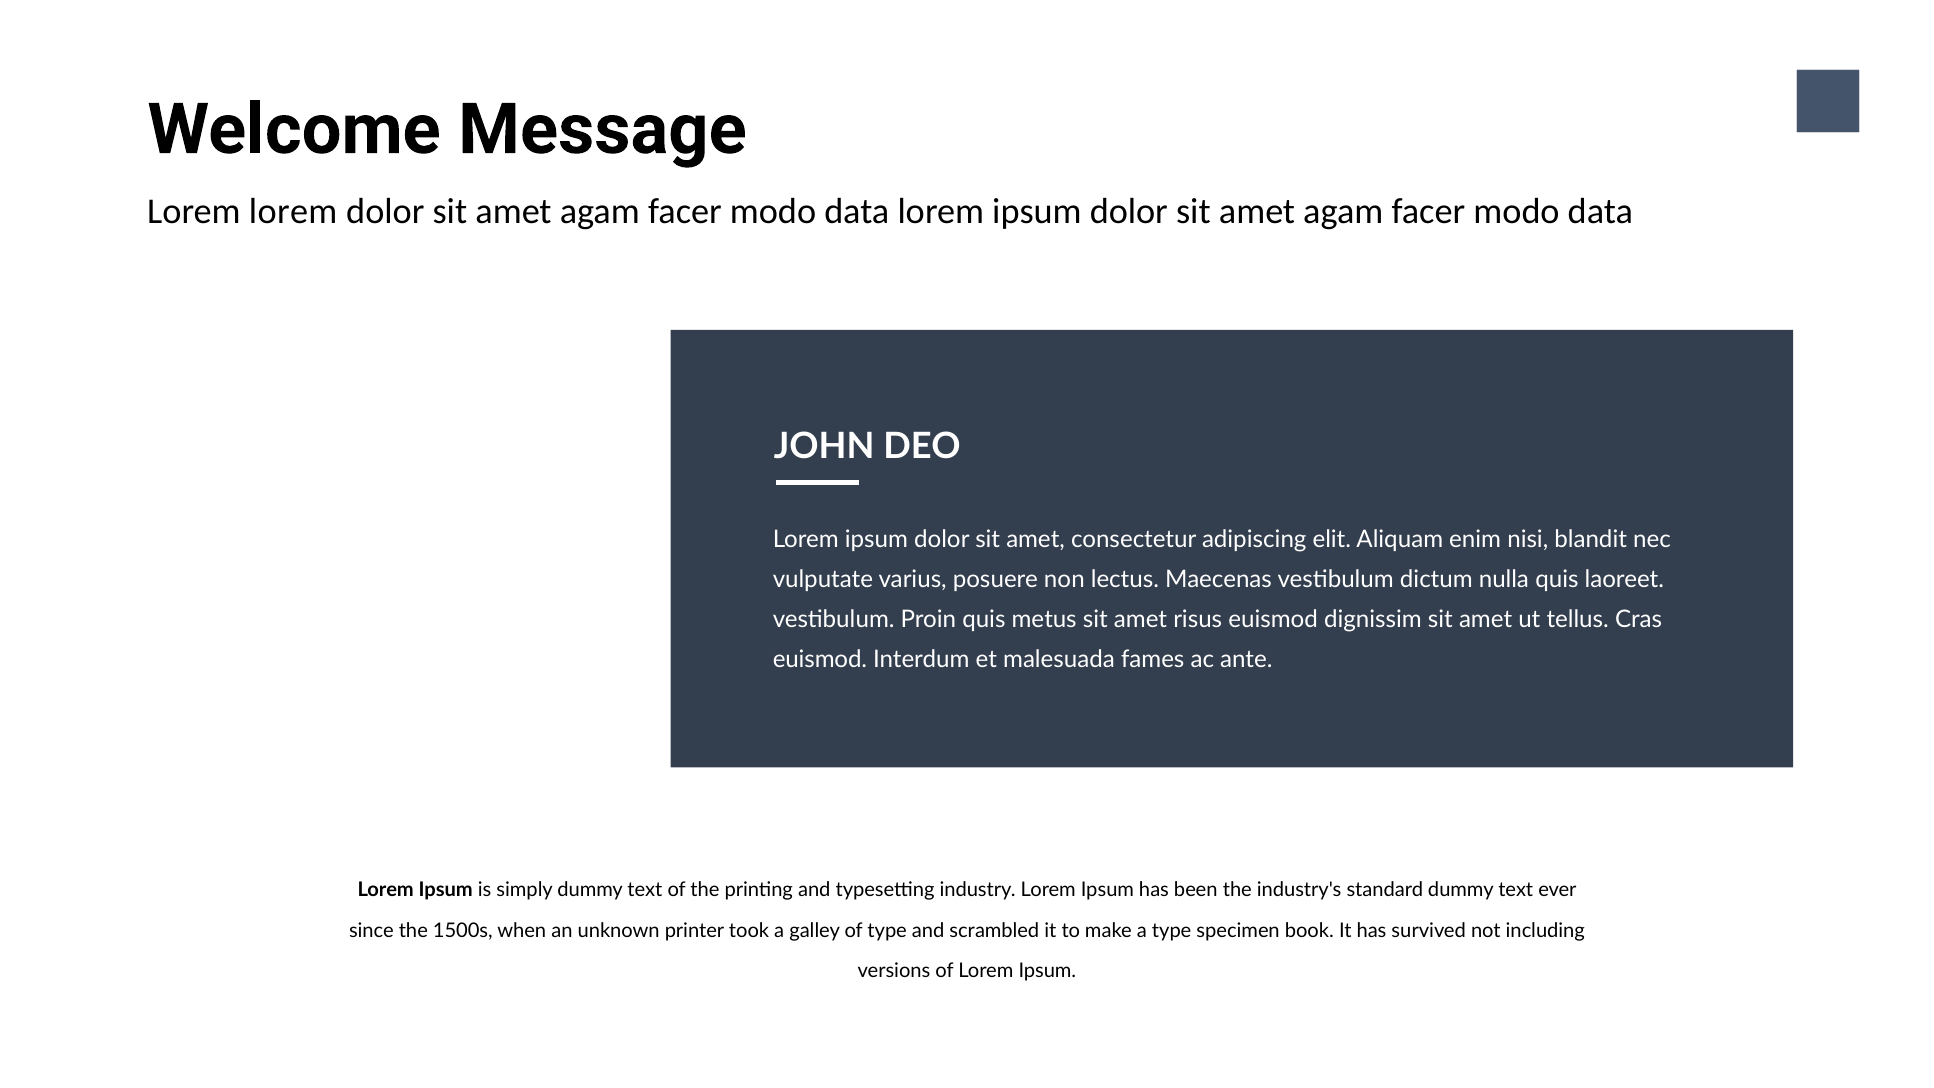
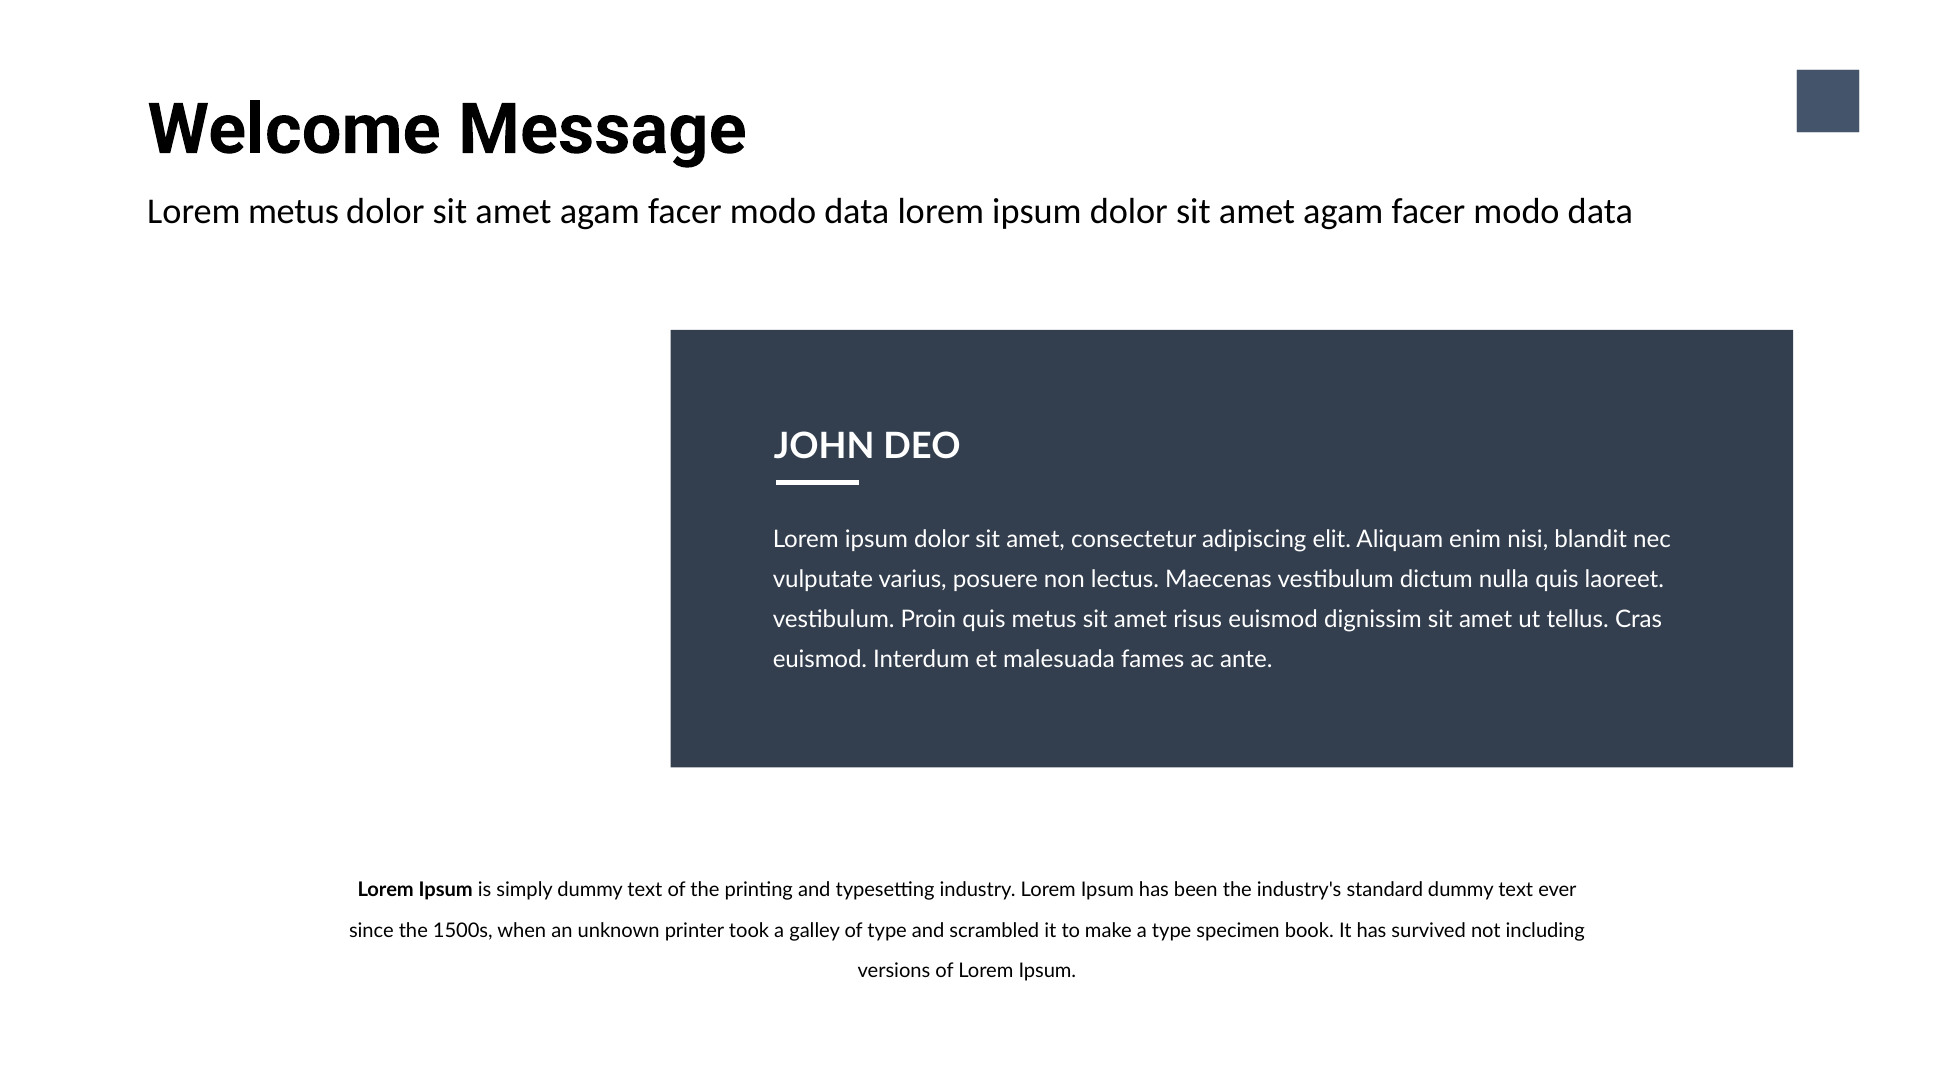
Lorem lorem: lorem -> metus (294, 211)
